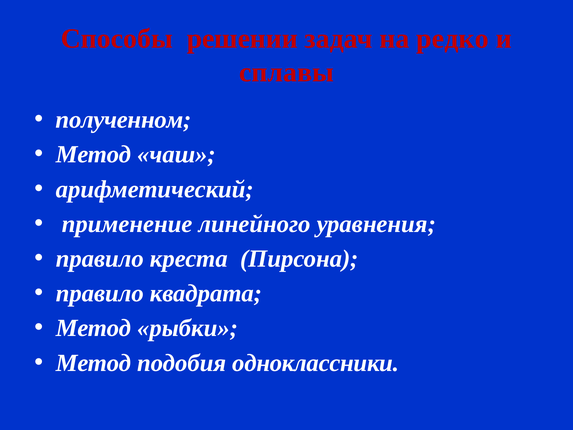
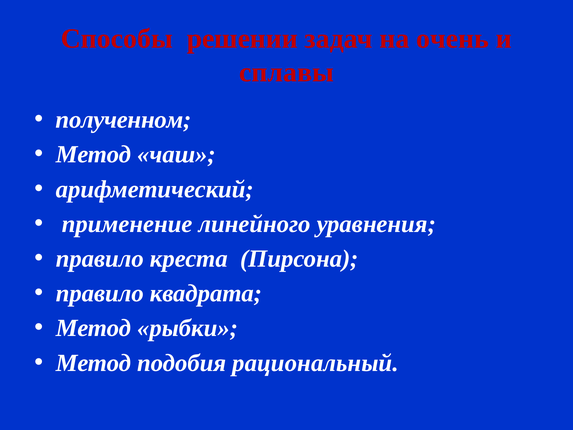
редко: редко -> очень (453, 39)
одноклассники: одноклассники -> рациональный (315, 363)
